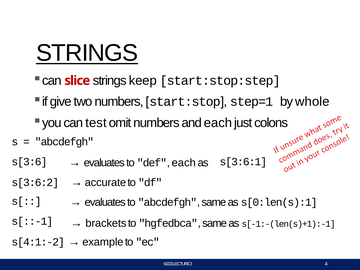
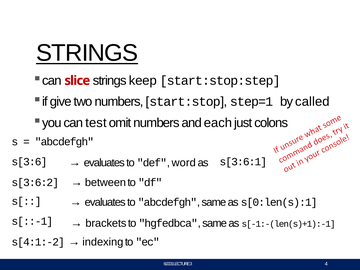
whole: whole -> called (312, 102)
def each: each -> word (184, 163)
accurate: accurate -> between (105, 183)
example: example -> indexing (103, 242)
